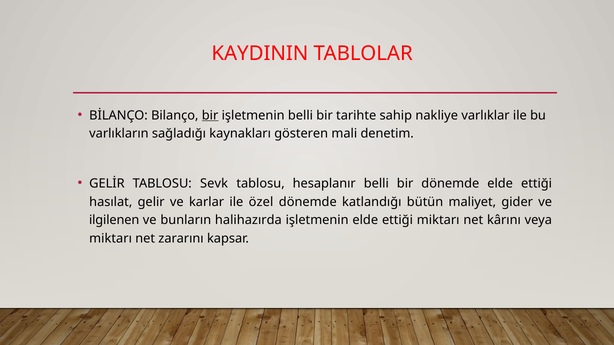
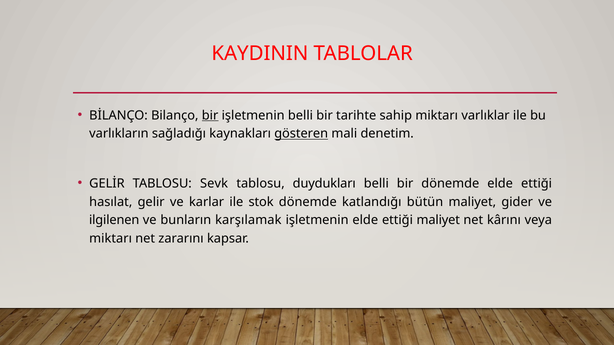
sahip nakliye: nakliye -> miktarı (437, 115)
gösteren underline: none -> present (301, 134)
hesaplanır: hesaplanır -> duydukları (324, 184)
özel: özel -> stok (261, 202)
halihazırda: halihazırda -> karşılamak (248, 220)
ettiği miktarı: miktarı -> maliyet (438, 220)
